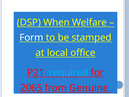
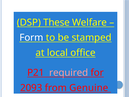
When: When -> These (56, 22)
required colour: light blue -> pink (69, 73)
2065: 2065 -> 2093 (31, 88)
